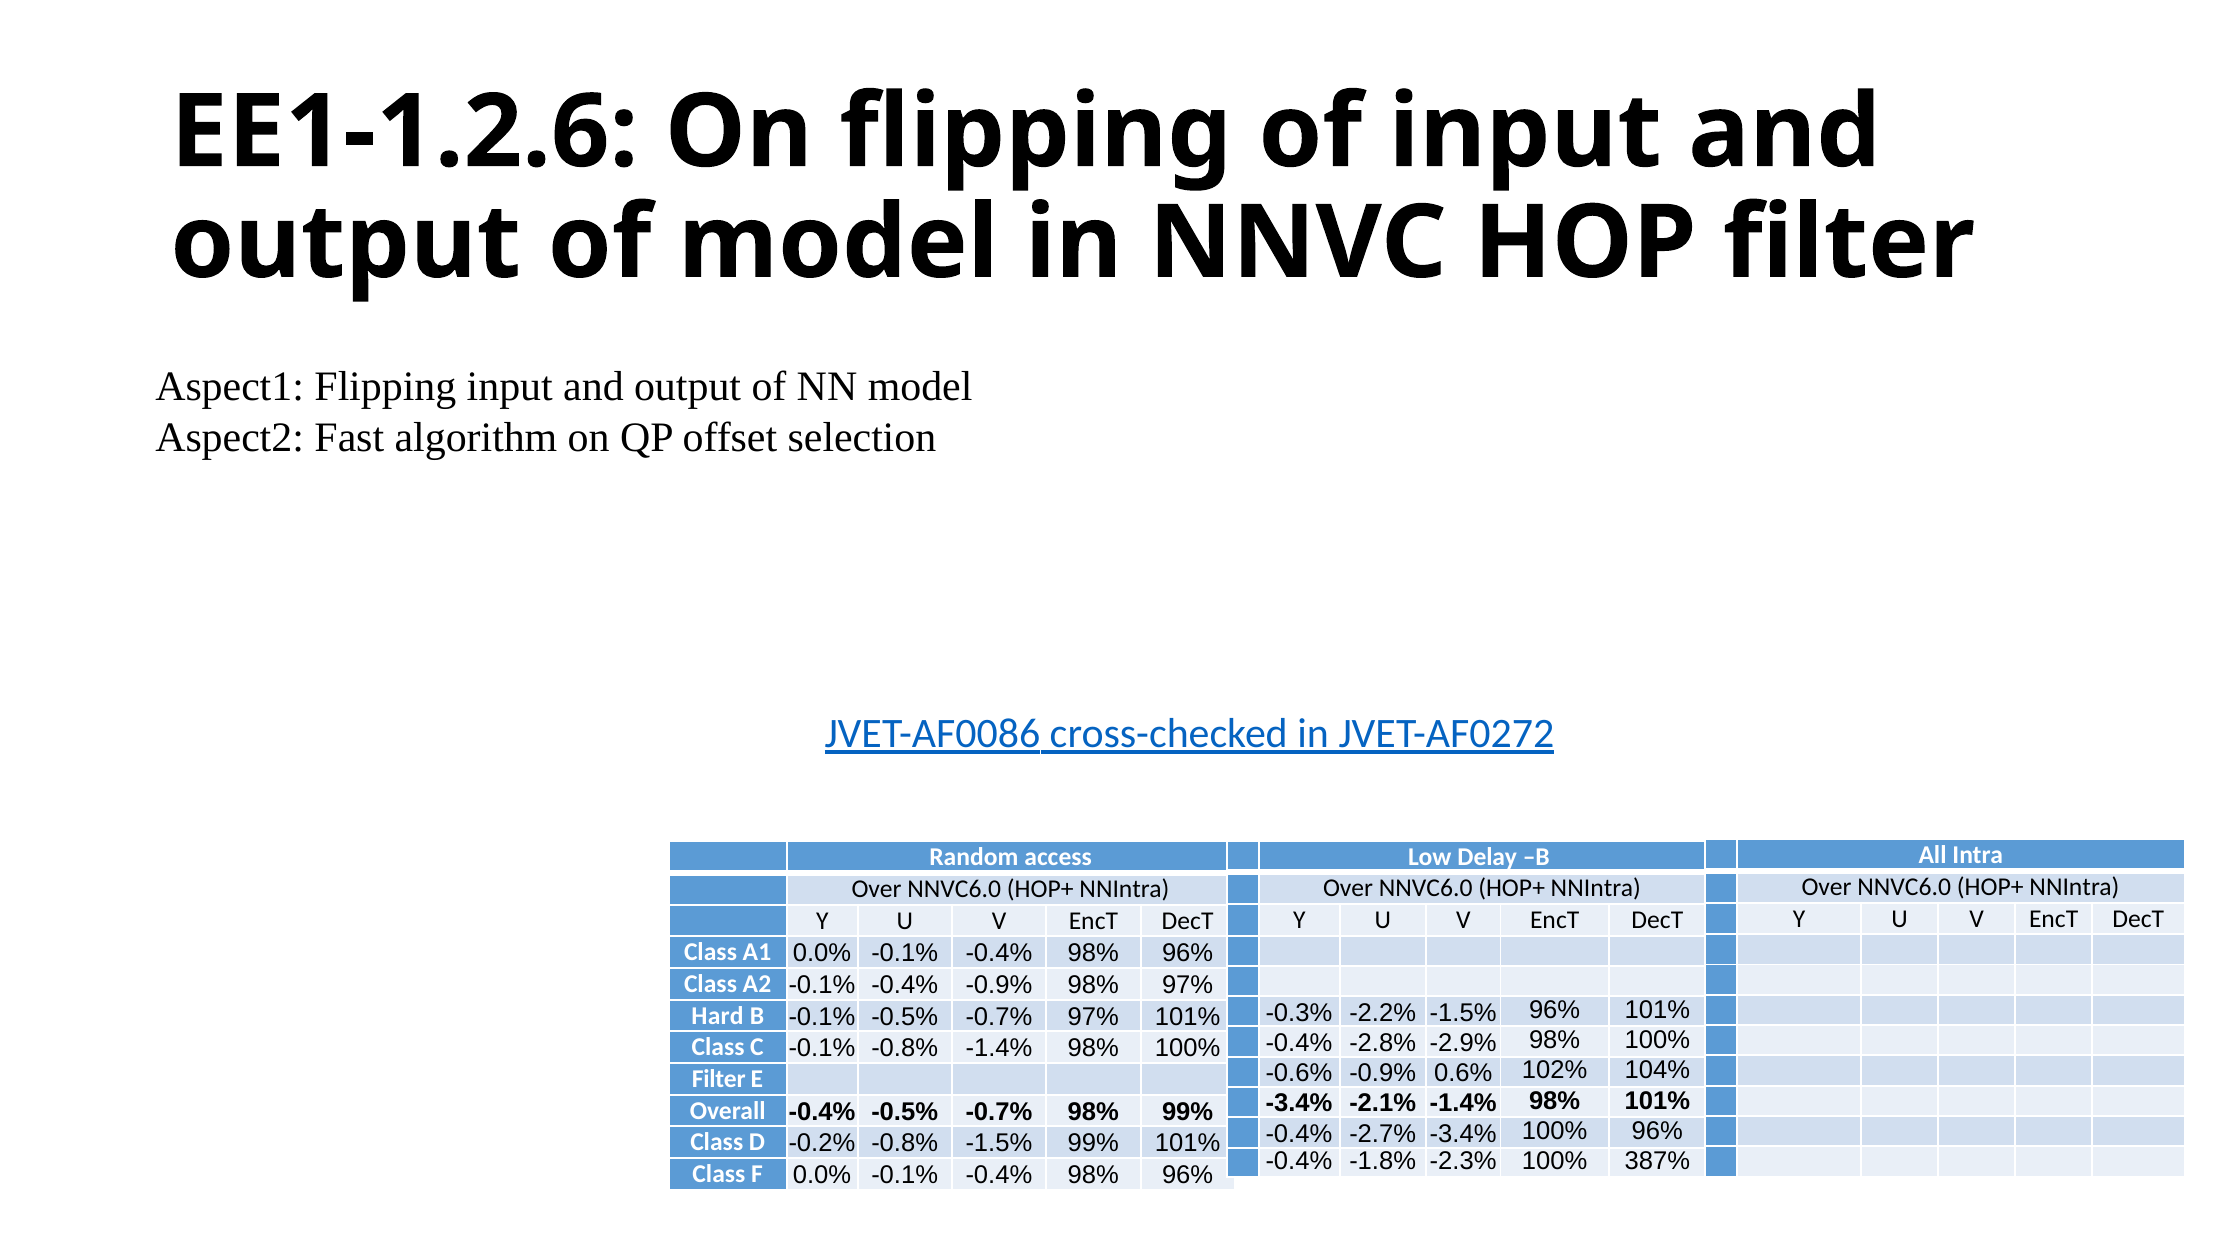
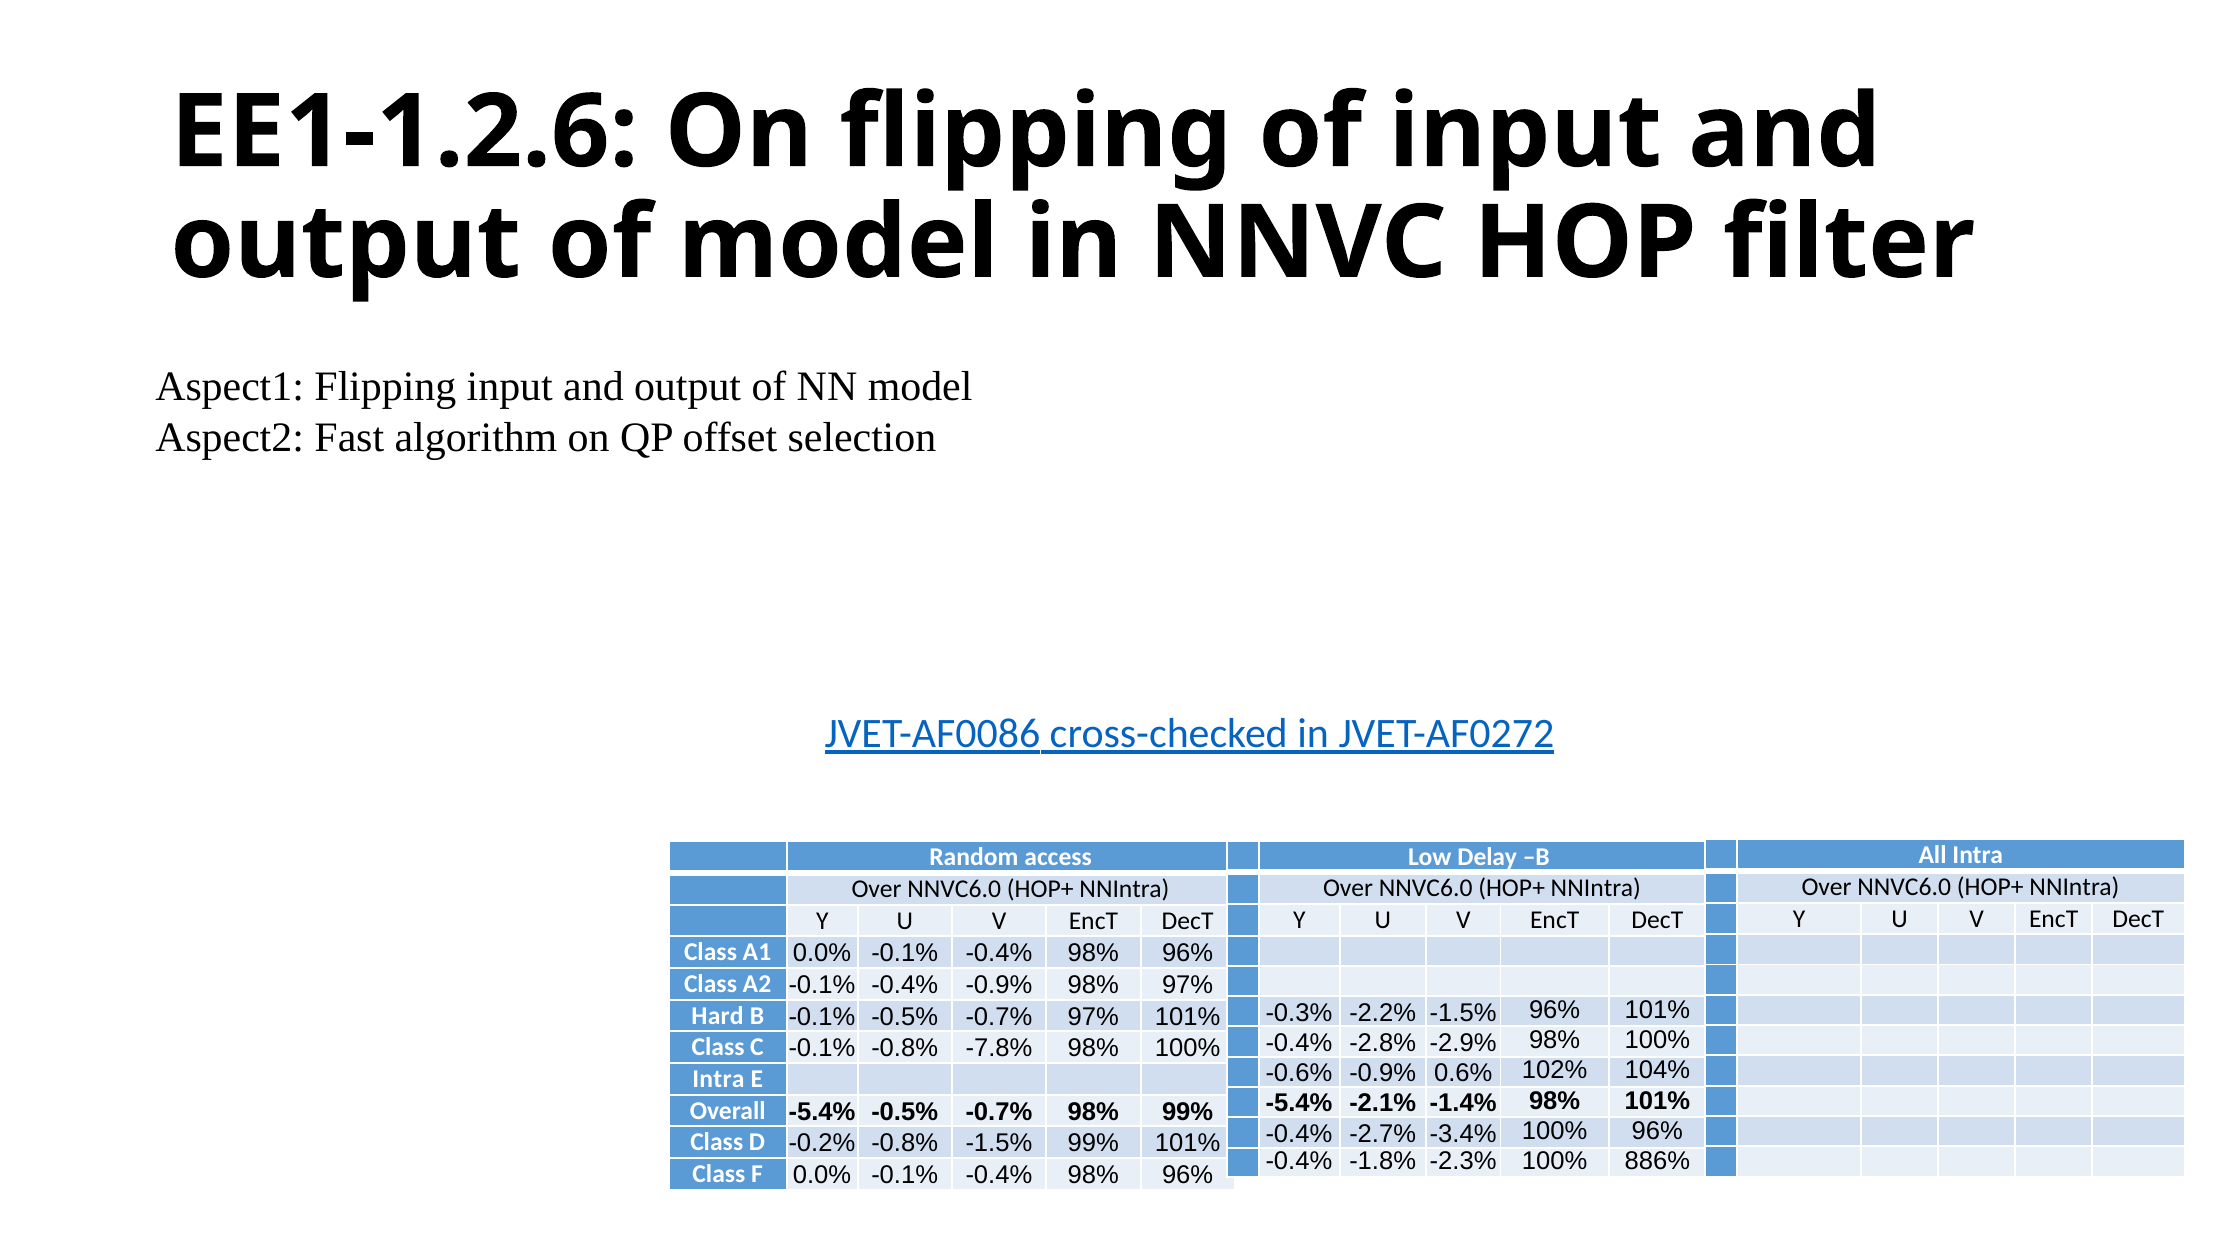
-0.8% -1.4%: -1.4% -> -7.8% (999, 1049)
Filter: Filter -> Intra (718, 1079)
-3.4%: -3.4% -> -5.4% (1299, 1104)
Overall -0.4%: -0.4% -> -5.4% (822, 1112)
387%: 387% -> 886% (1657, 1161)
